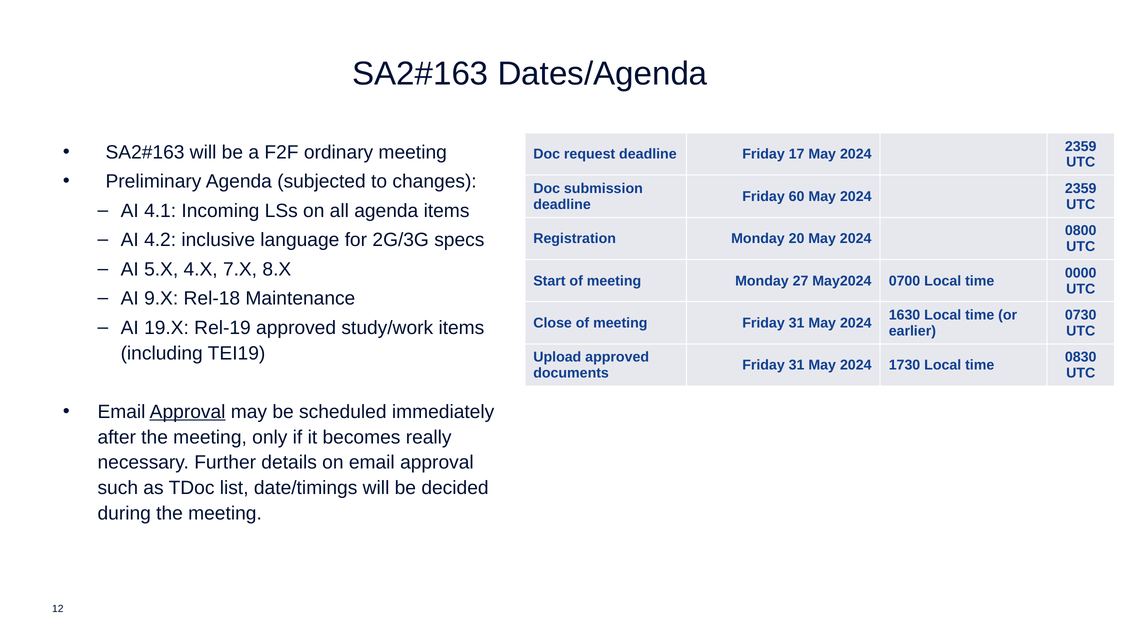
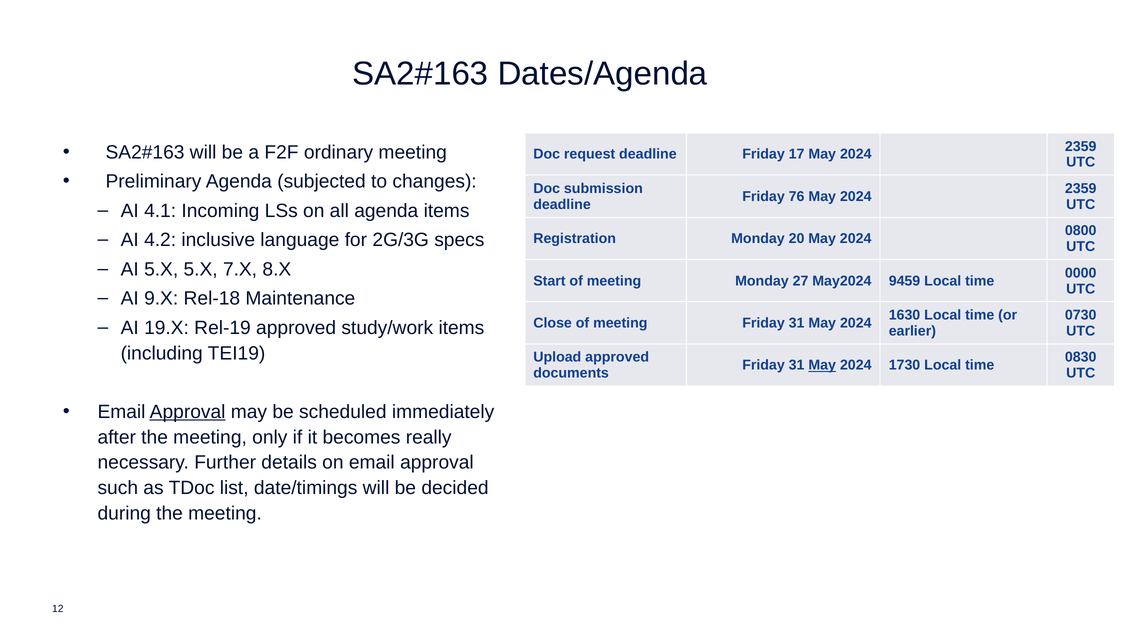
60: 60 -> 76 (797, 196)
5.X 4.X: 4.X -> 5.X (201, 269)
0700: 0700 -> 9459 (905, 281)
May underline: none -> present (822, 365)
